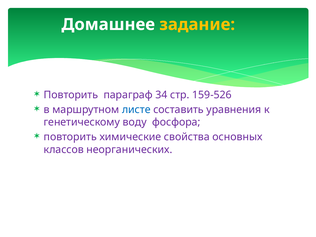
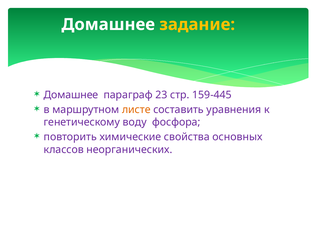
Повторить: Повторить -> Домашнее (71, 95)
34: 34 -> 23 (161, 95)
159-526: 159-526 -> 159-445 (212, 95)
листе colour: blue -> orange (136, 110)
